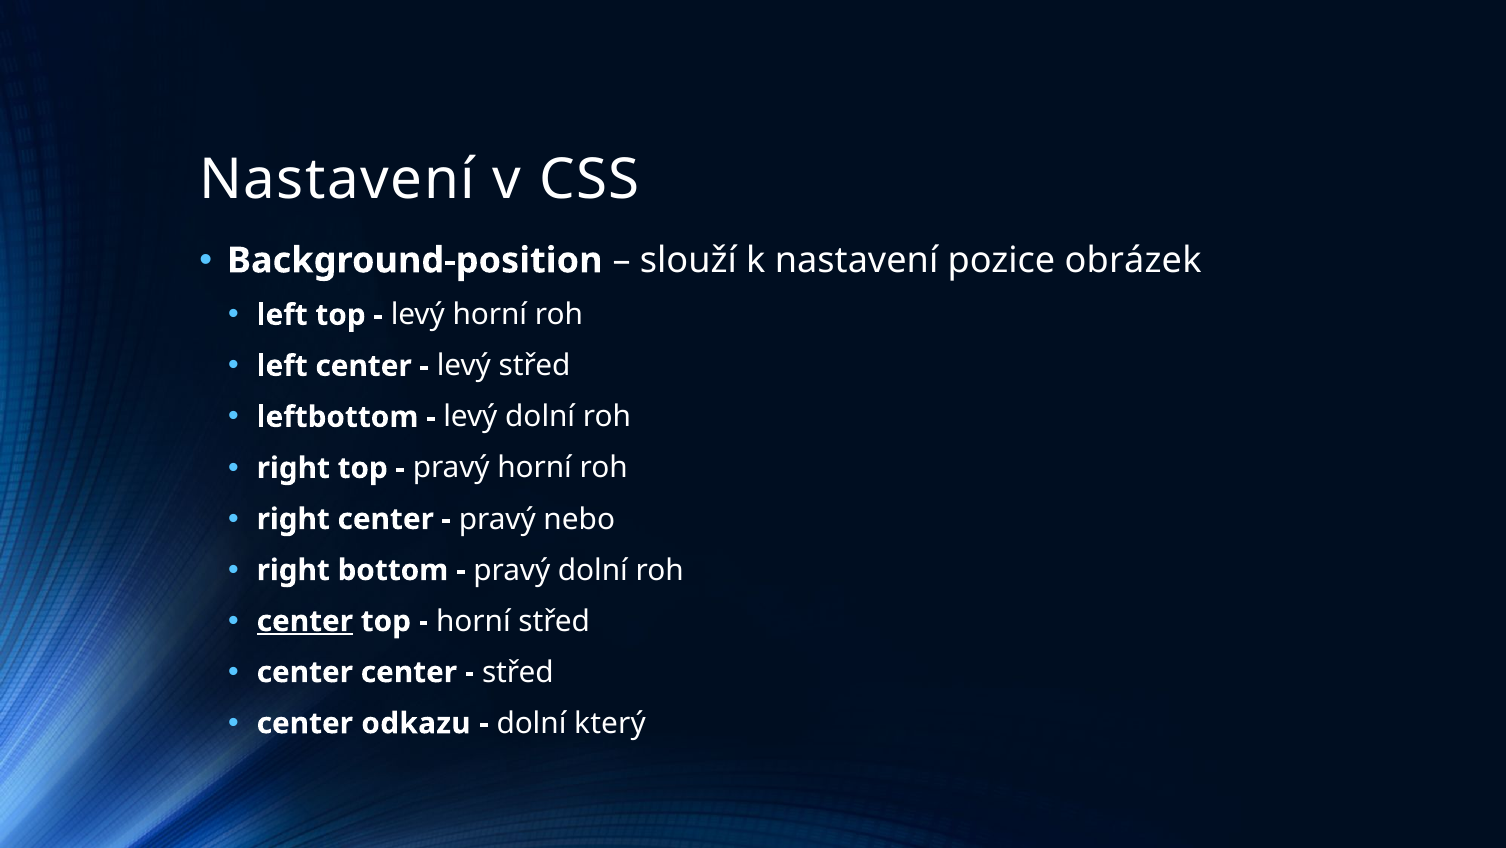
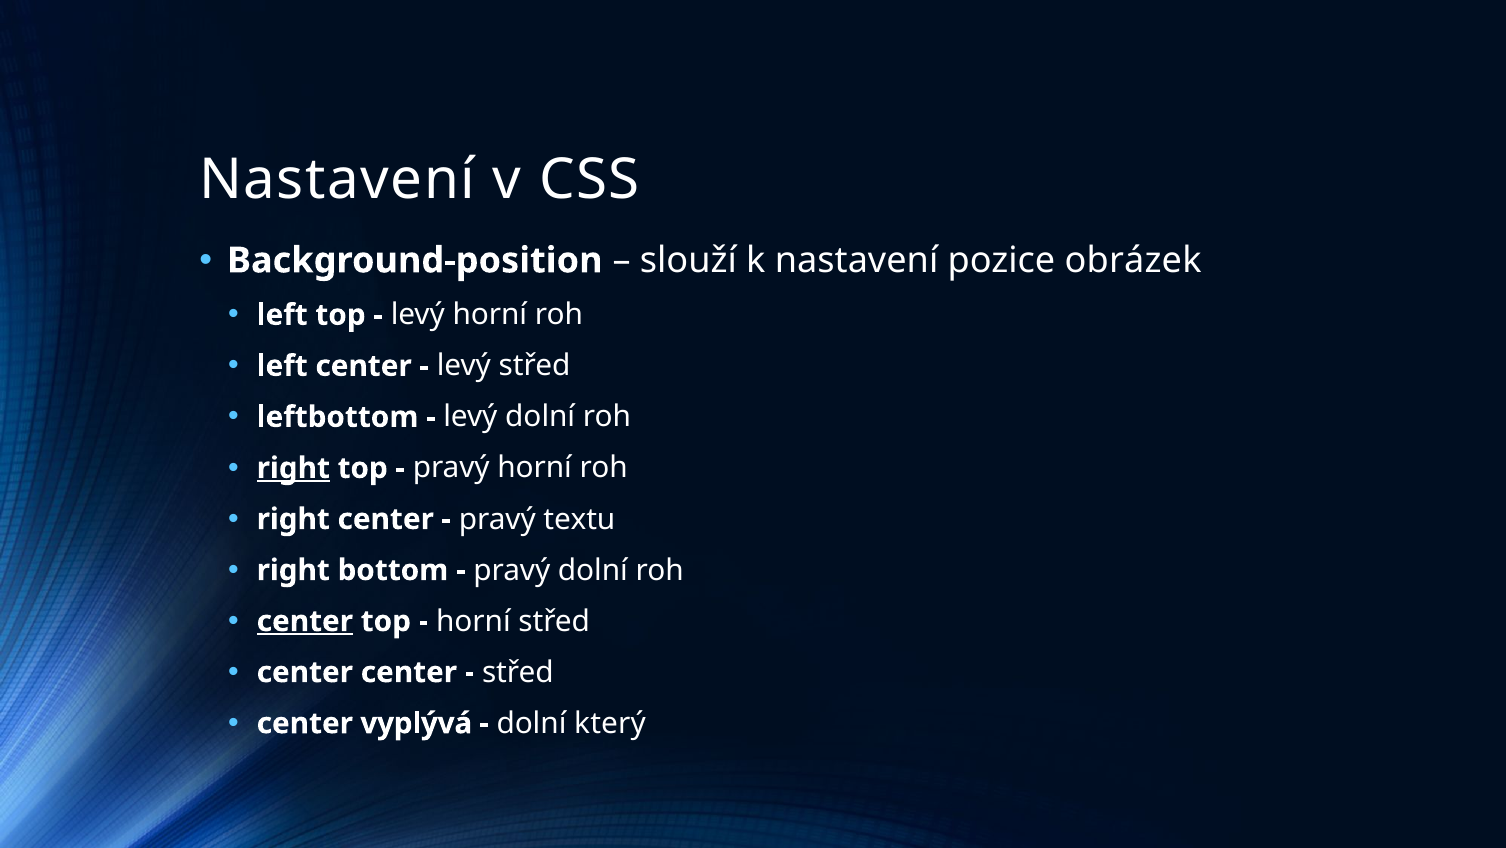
right underline: none -> present (293, 468)
nebo: nebo -> textu (579, 519)
odkazu: odkazu -> vyplývá (416, 723)
